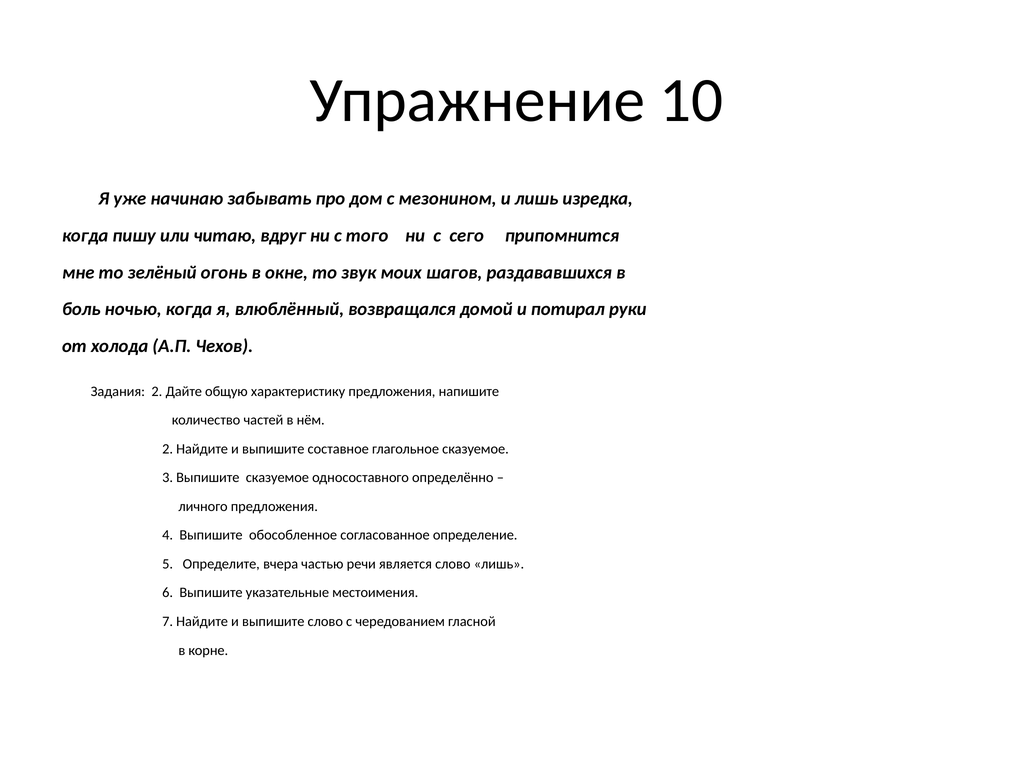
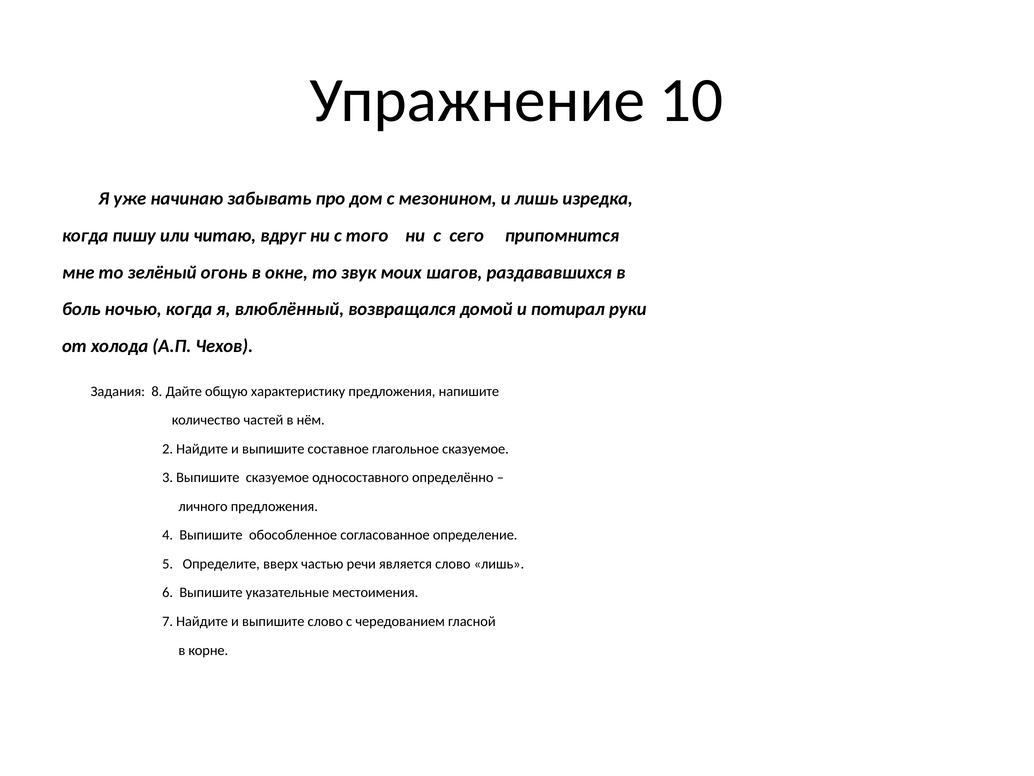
Задания 2: 2 -> 8 (157, 391)
вчера: вчера -> вверх (281, 564)
